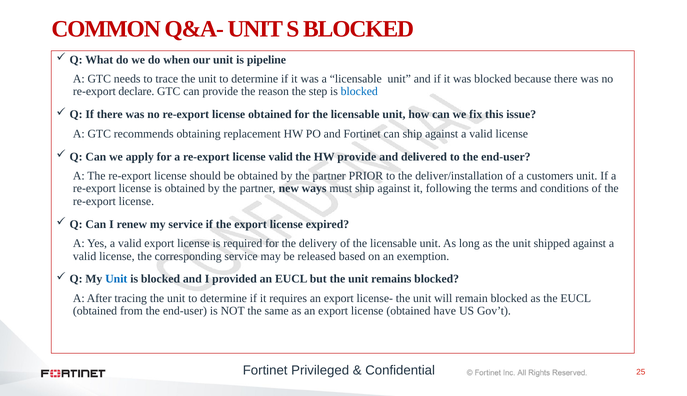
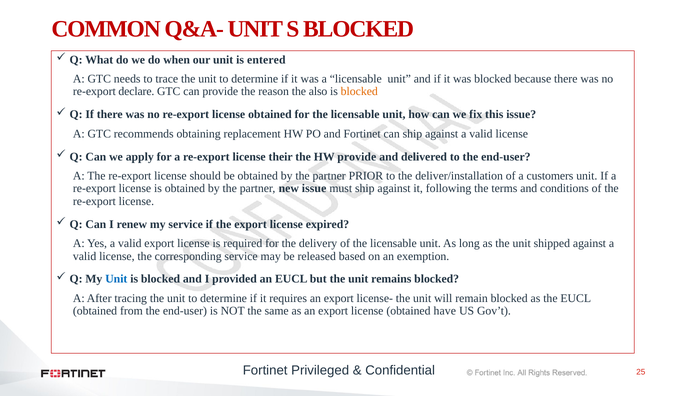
pipeline: pipeline -> entered (266, 60)
step: step -> also (318, 92)
blocked colour: blue -> orange (359, 92)
license valid: valid -> their (281, 157)
new ways: ways -> issue (314, 189)
